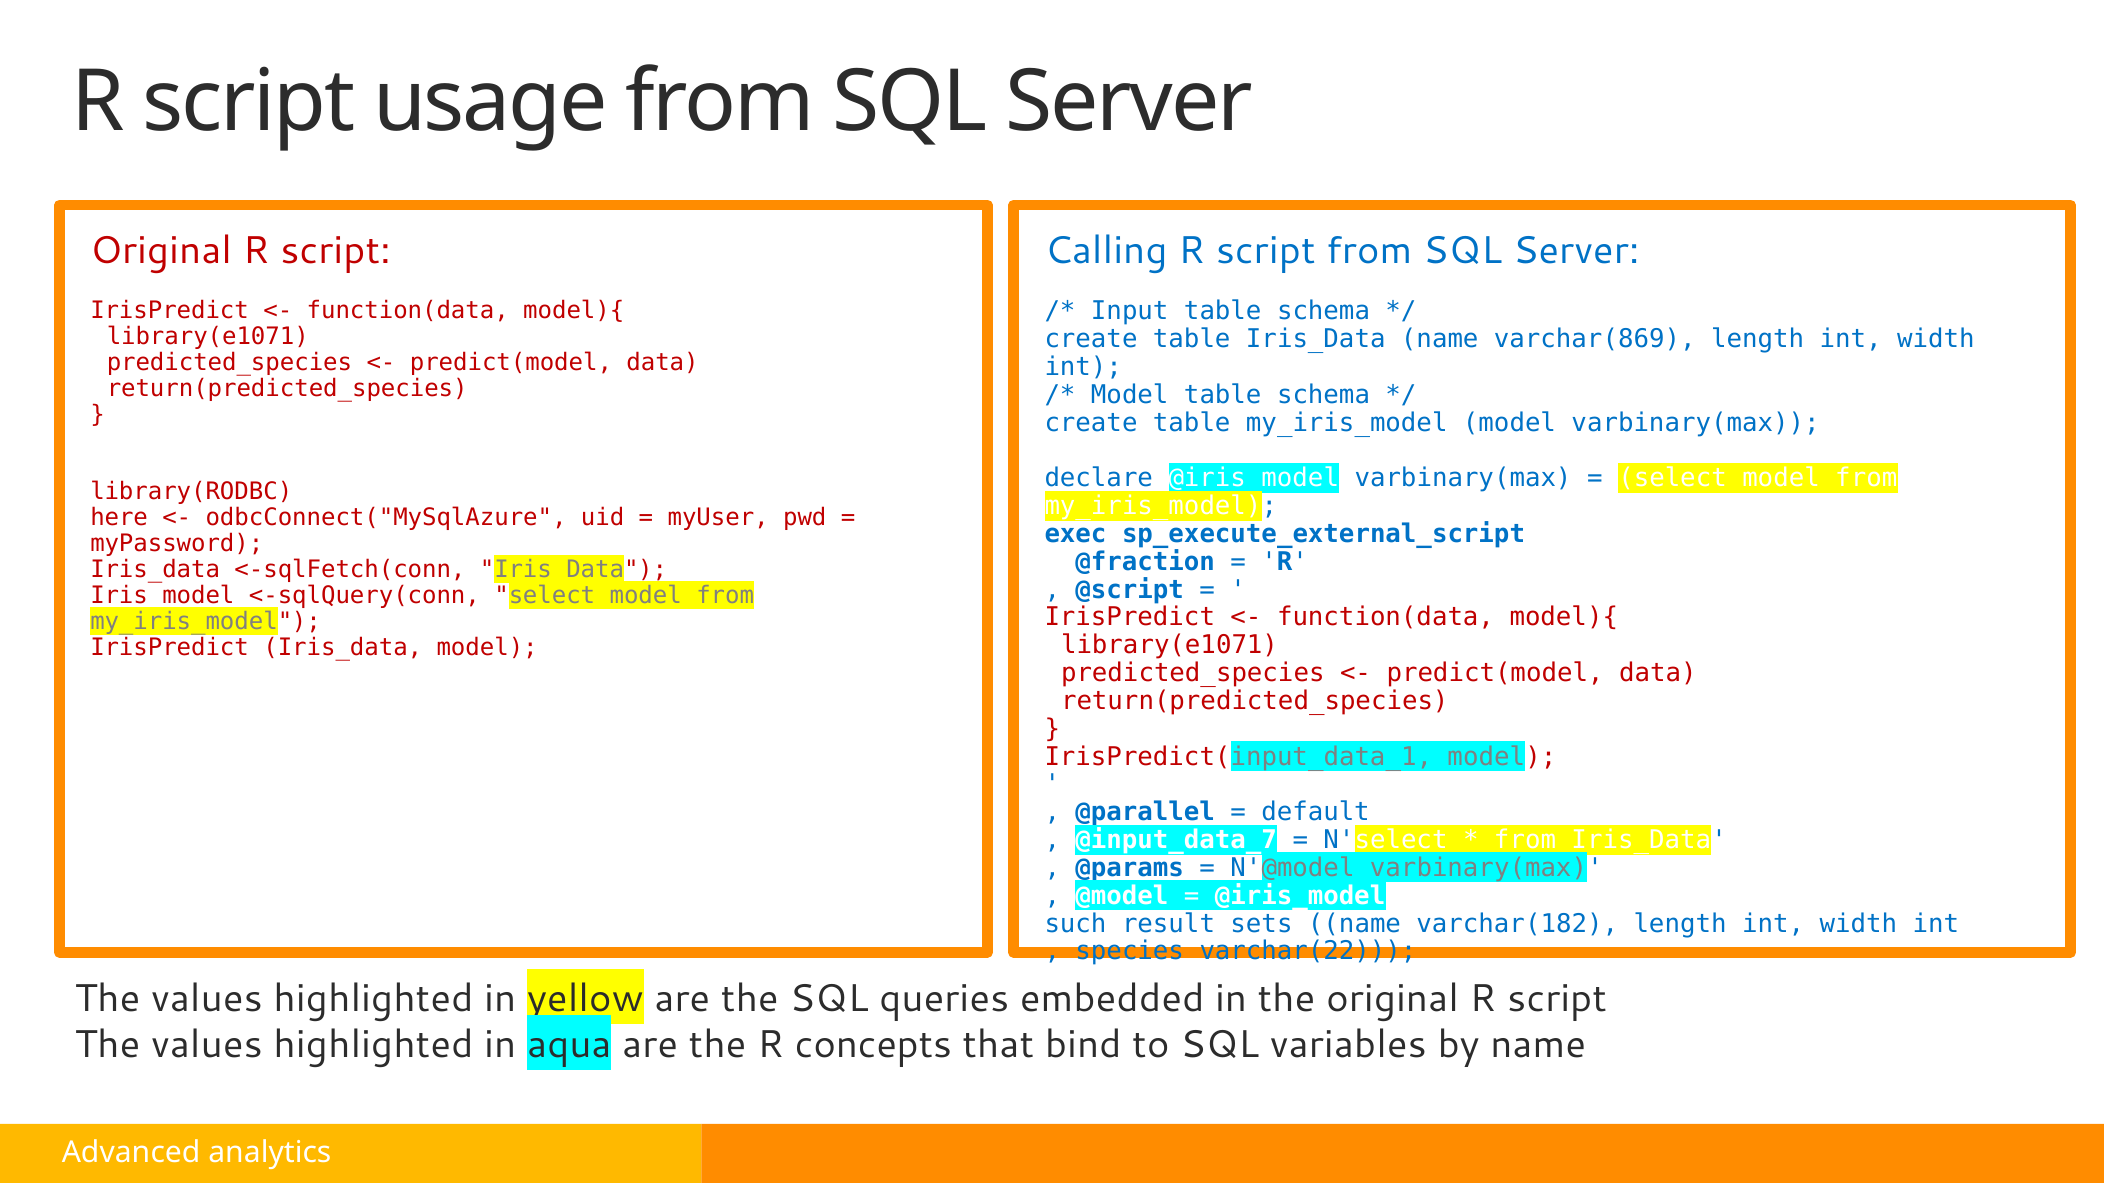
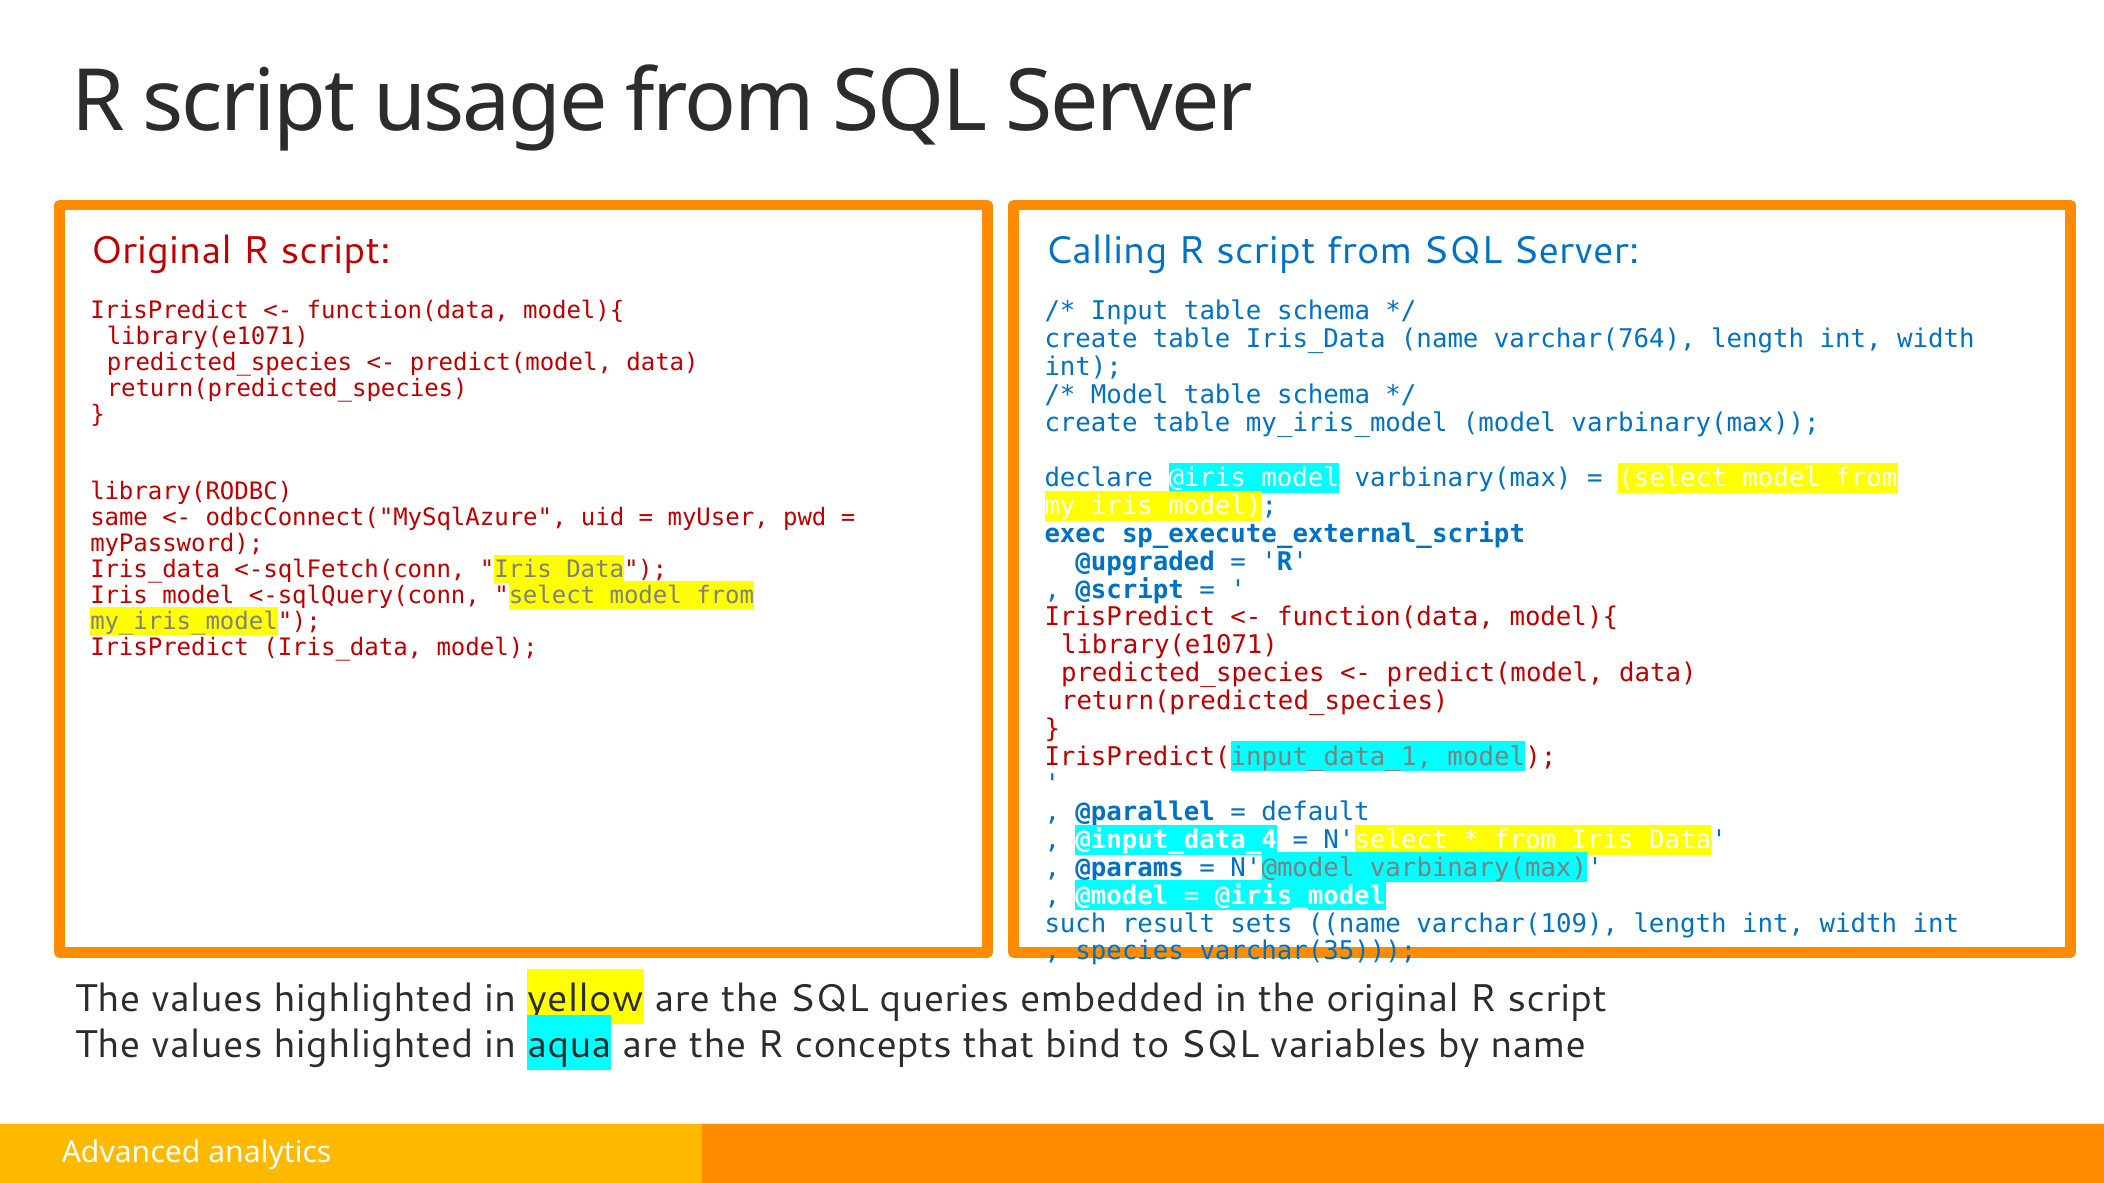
varchar(869: varchar(869 -> varchar(764 (1595, 339)
here: here -> same (119, 518)
@fraction: @fraction -> @upgraded (1145, 562)
@input_data_7: @input_data_7 -> @input_data_4 (1176, 840)
varchar(182: varchar(182 -> varchar(109 (1517, 924)
varchar(22: varchar(22 -> varchar(35 (1308, 952)
